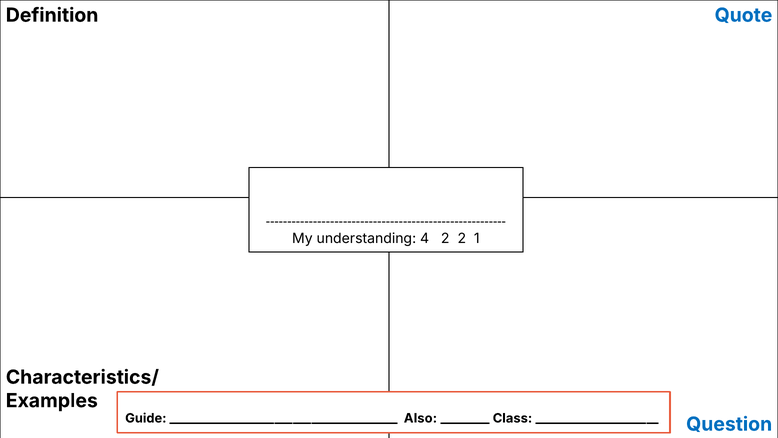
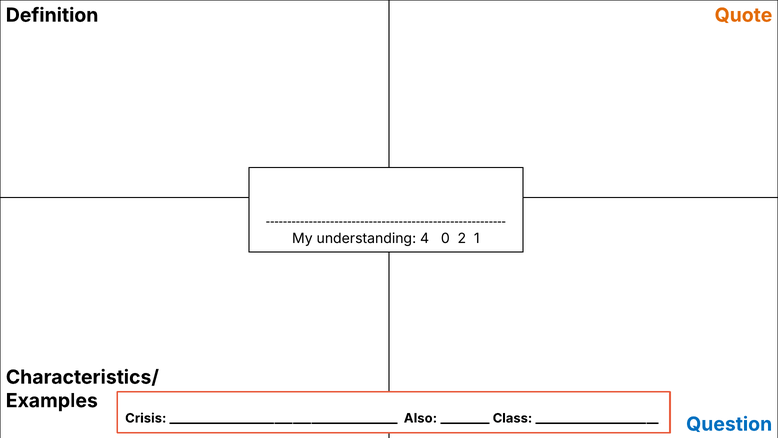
Quote colour: blue -> orange (743, 15)
4 2: 2 -> 0 (445, 238)
Guide: Guide -> Crisis (146, 418)
